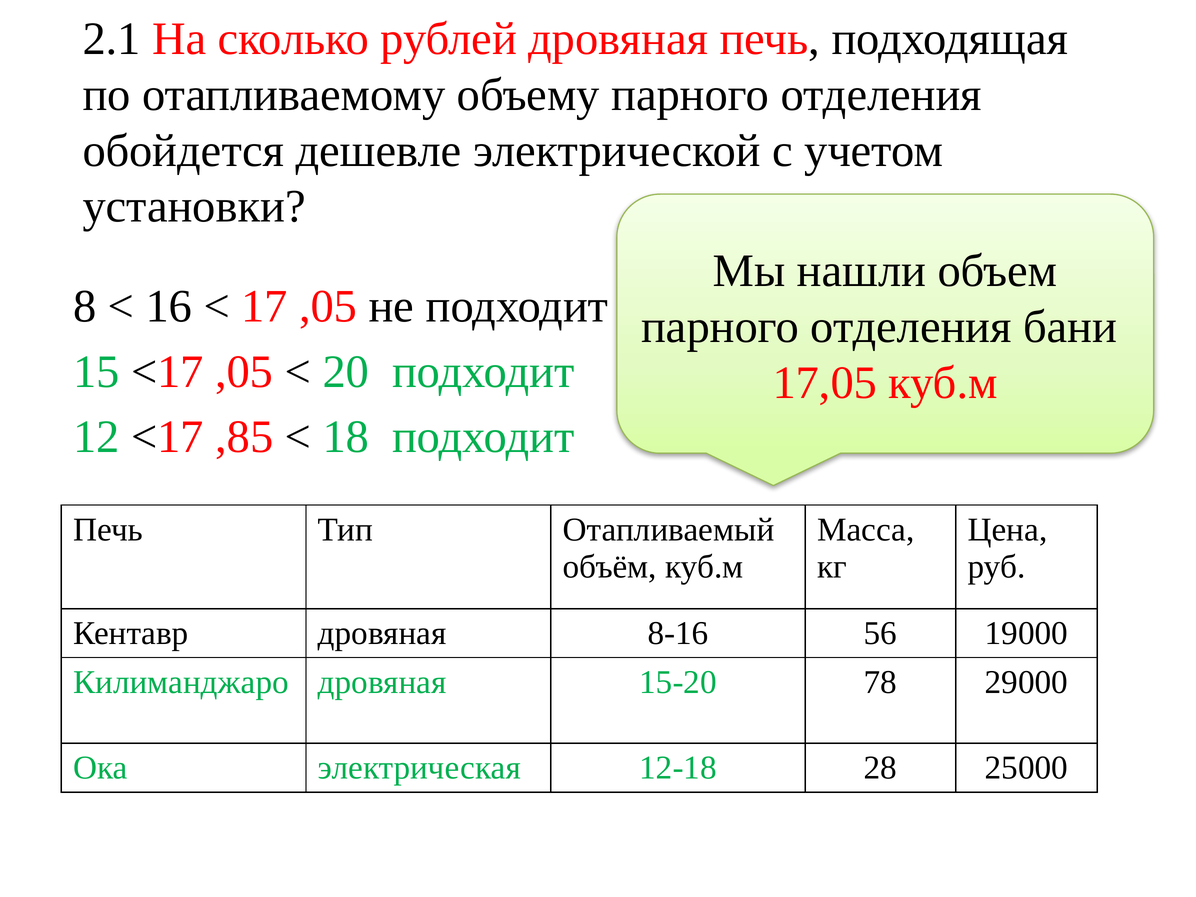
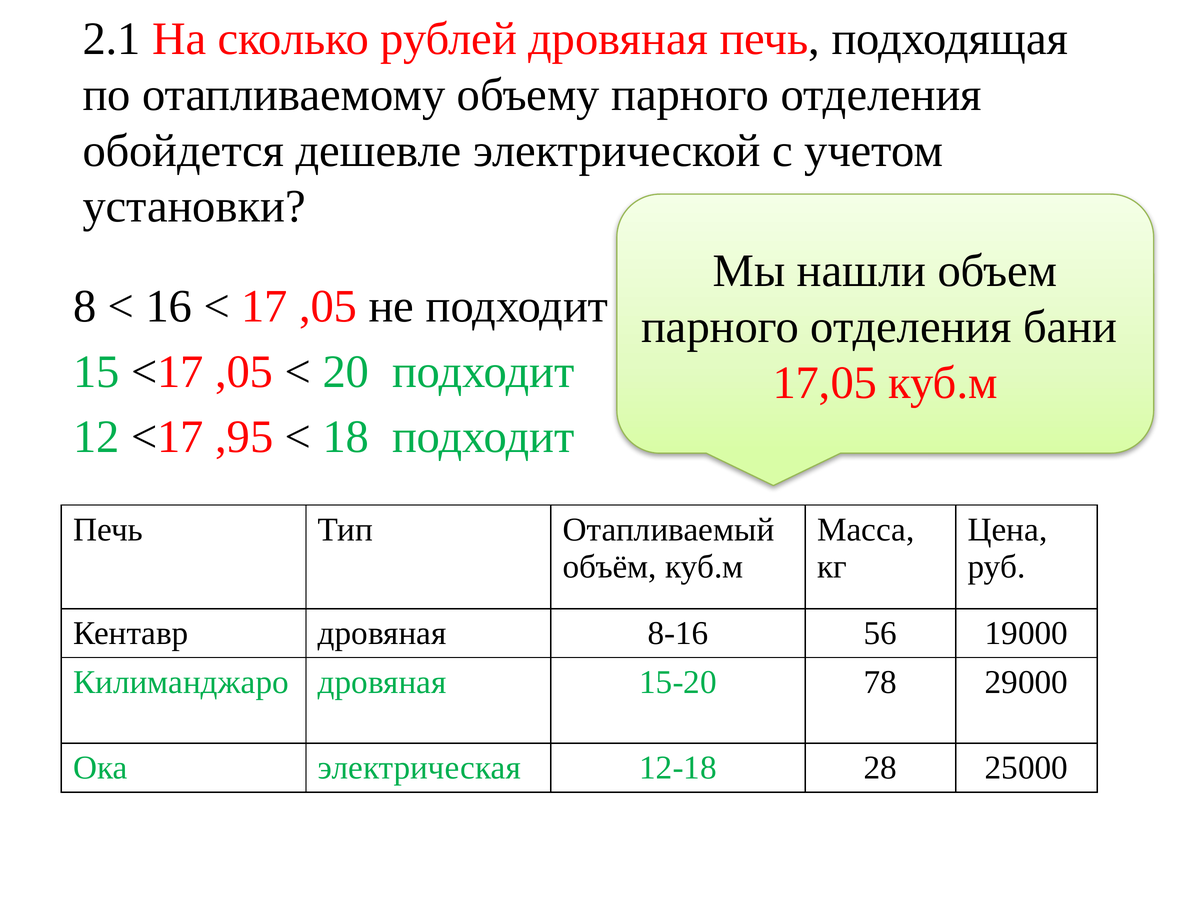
,85: ,85 -> ,95 (244, 437)
